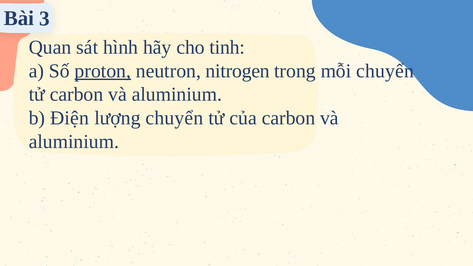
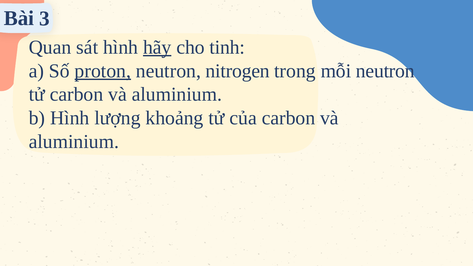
hãy underline: none -> present (157, 47)
mỗi chuyển: chuyển -> neutron (385, 71)
b Điện: Điện -> Hình (70, 118)
lượng chuyển: chuyển -> khoảng (175, 118)
